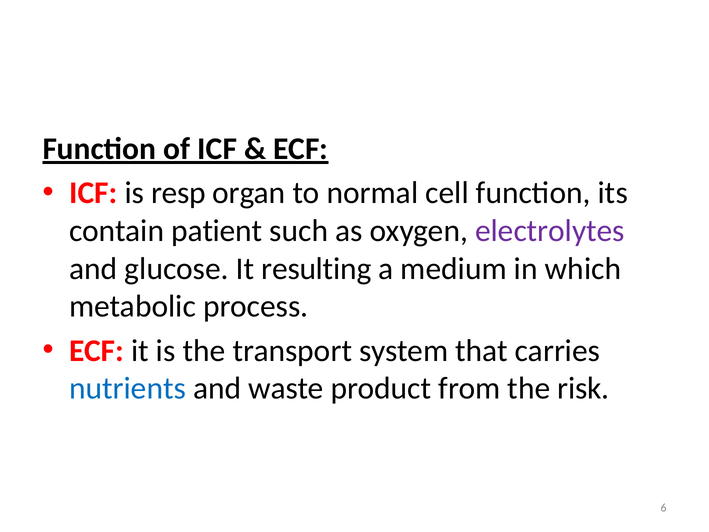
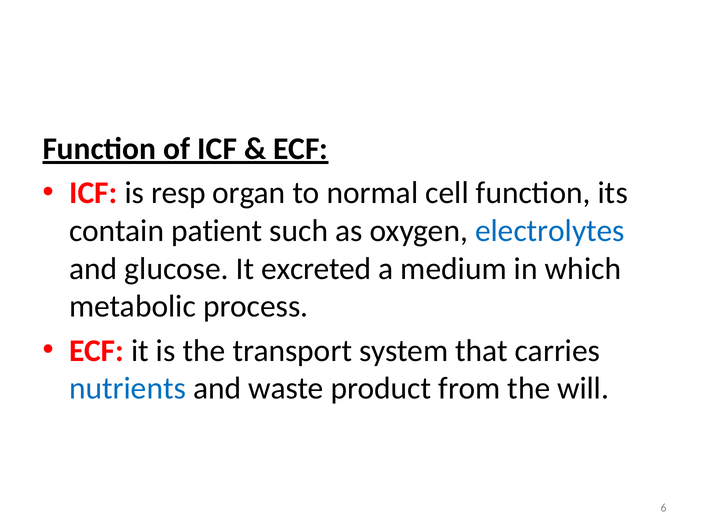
electrolytes colour: purple -> blue (550, 231)
resulting: resulting -> excreted (316, 269)
risk: risk -> will (583, 388)
